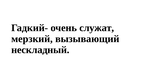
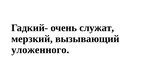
нескладный: нескладный -> уложенного (40, 50)
